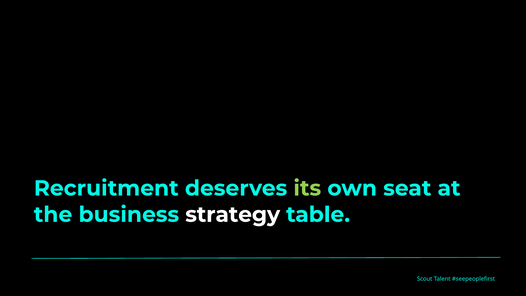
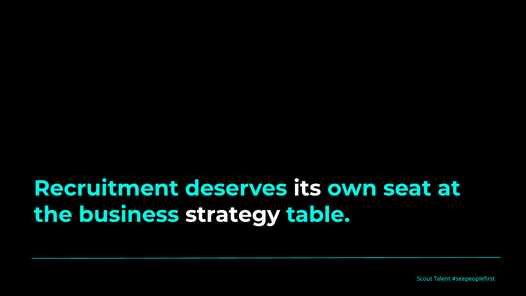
its colour: light green -> white (307, 188)
